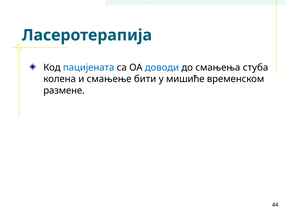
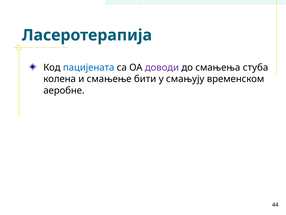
доводи colour: blue -> purple (162, 67)
мишиће: мишиће -> смањују (185, 79)
размене: размене -> аеробне (64, 90)
